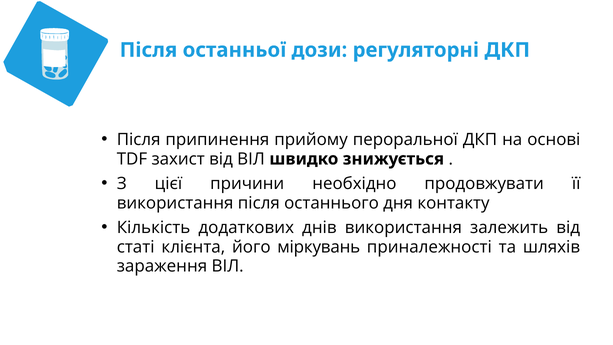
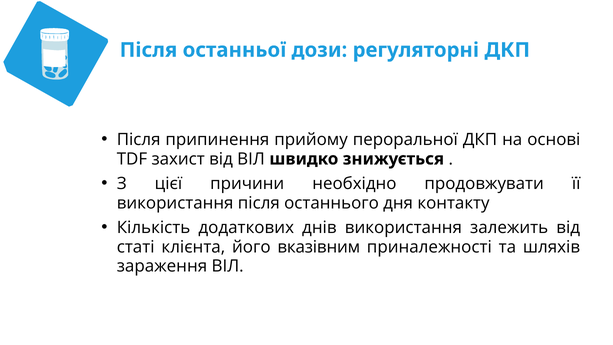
міркувань: міркувань -> вказівним (319, 247)
